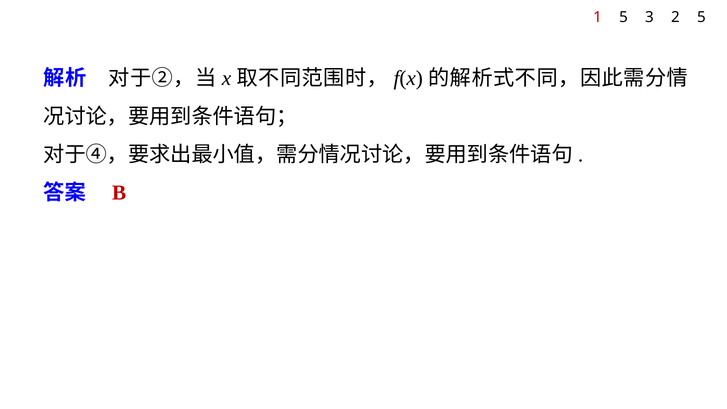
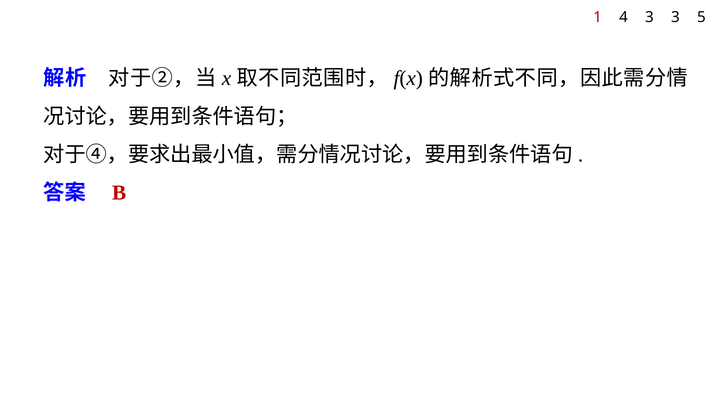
1 5: 5 -> 4 (623, 17)
3 2: 2 -> 3 (675, 17)
